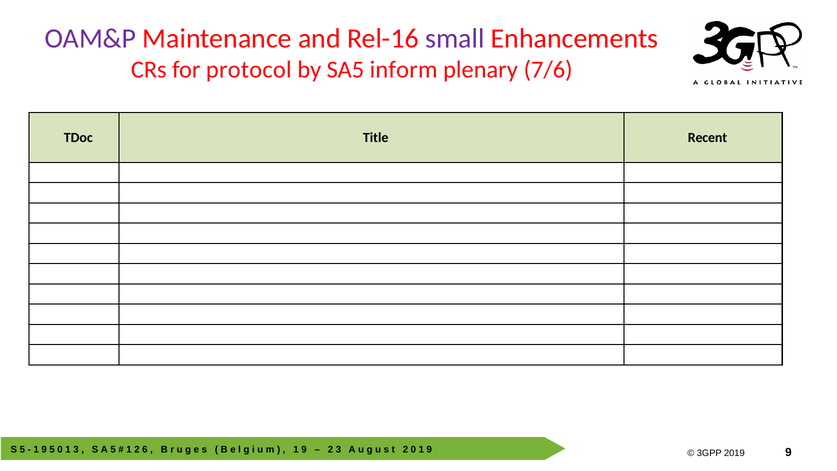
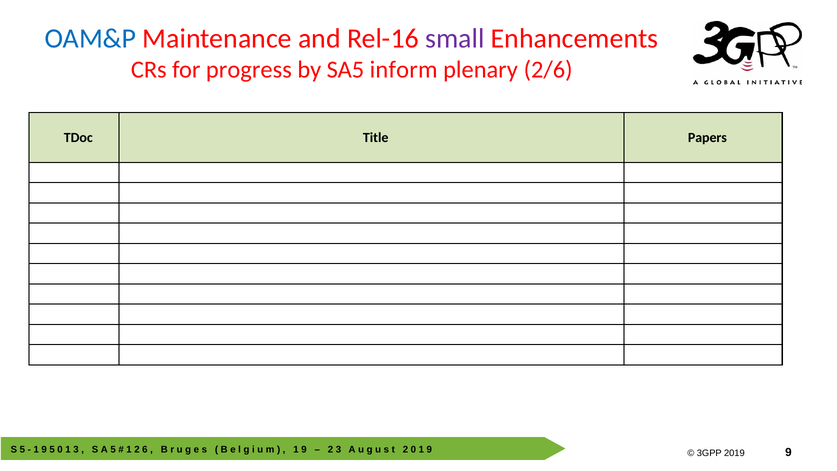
OAM&P colour: purple -> blue (90, 38)
protocol: protocol -> progress (249, 70)
7/6: 7/6 -> 2/6 (548, 70)
Recent: Recent -> Papers (707, 137)
